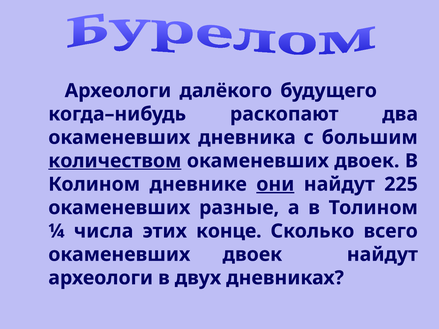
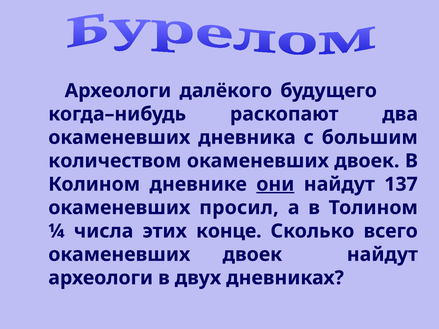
количеством underline: present -> none (115, 161)
225: 225 -> 137 (401, 184)
разные: разные -> просил (239, 208)
